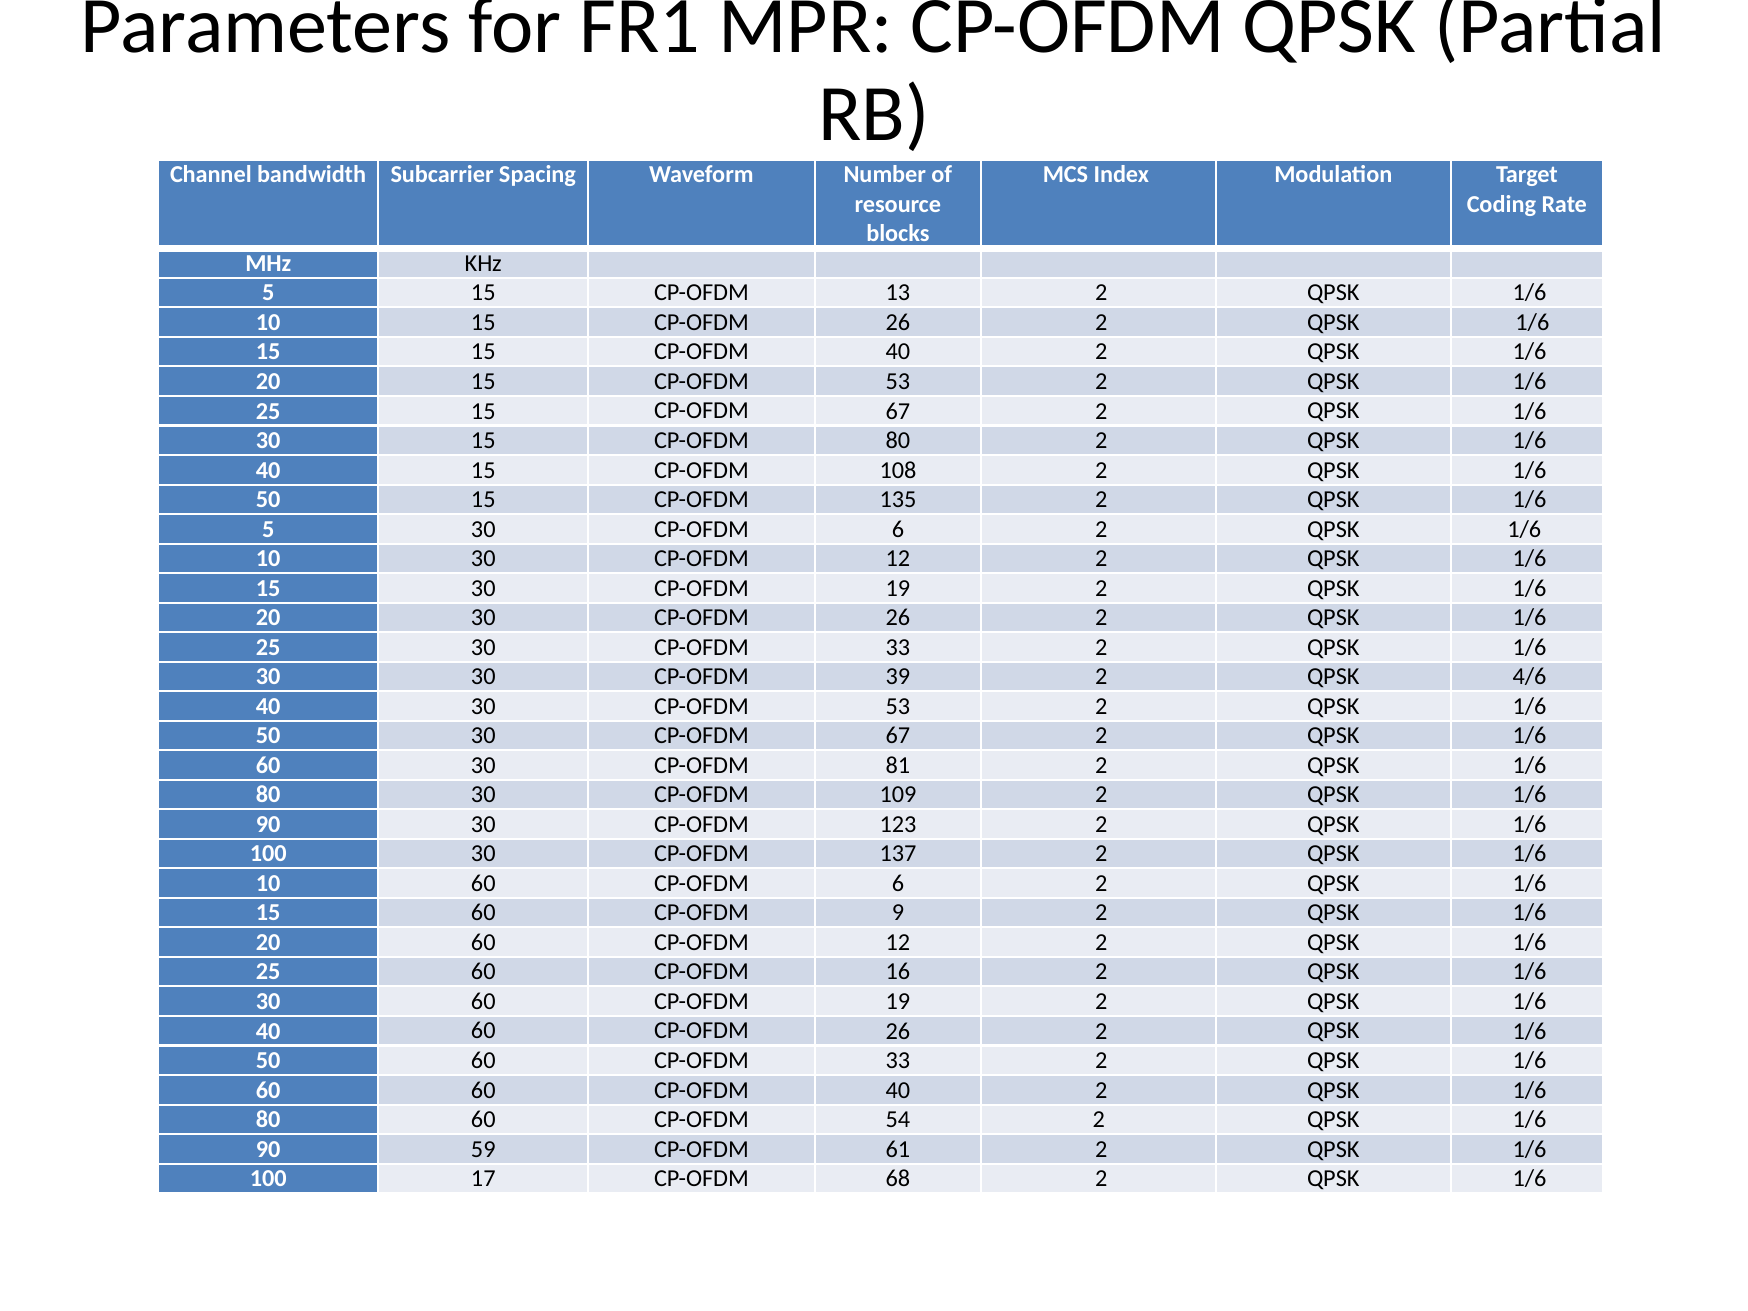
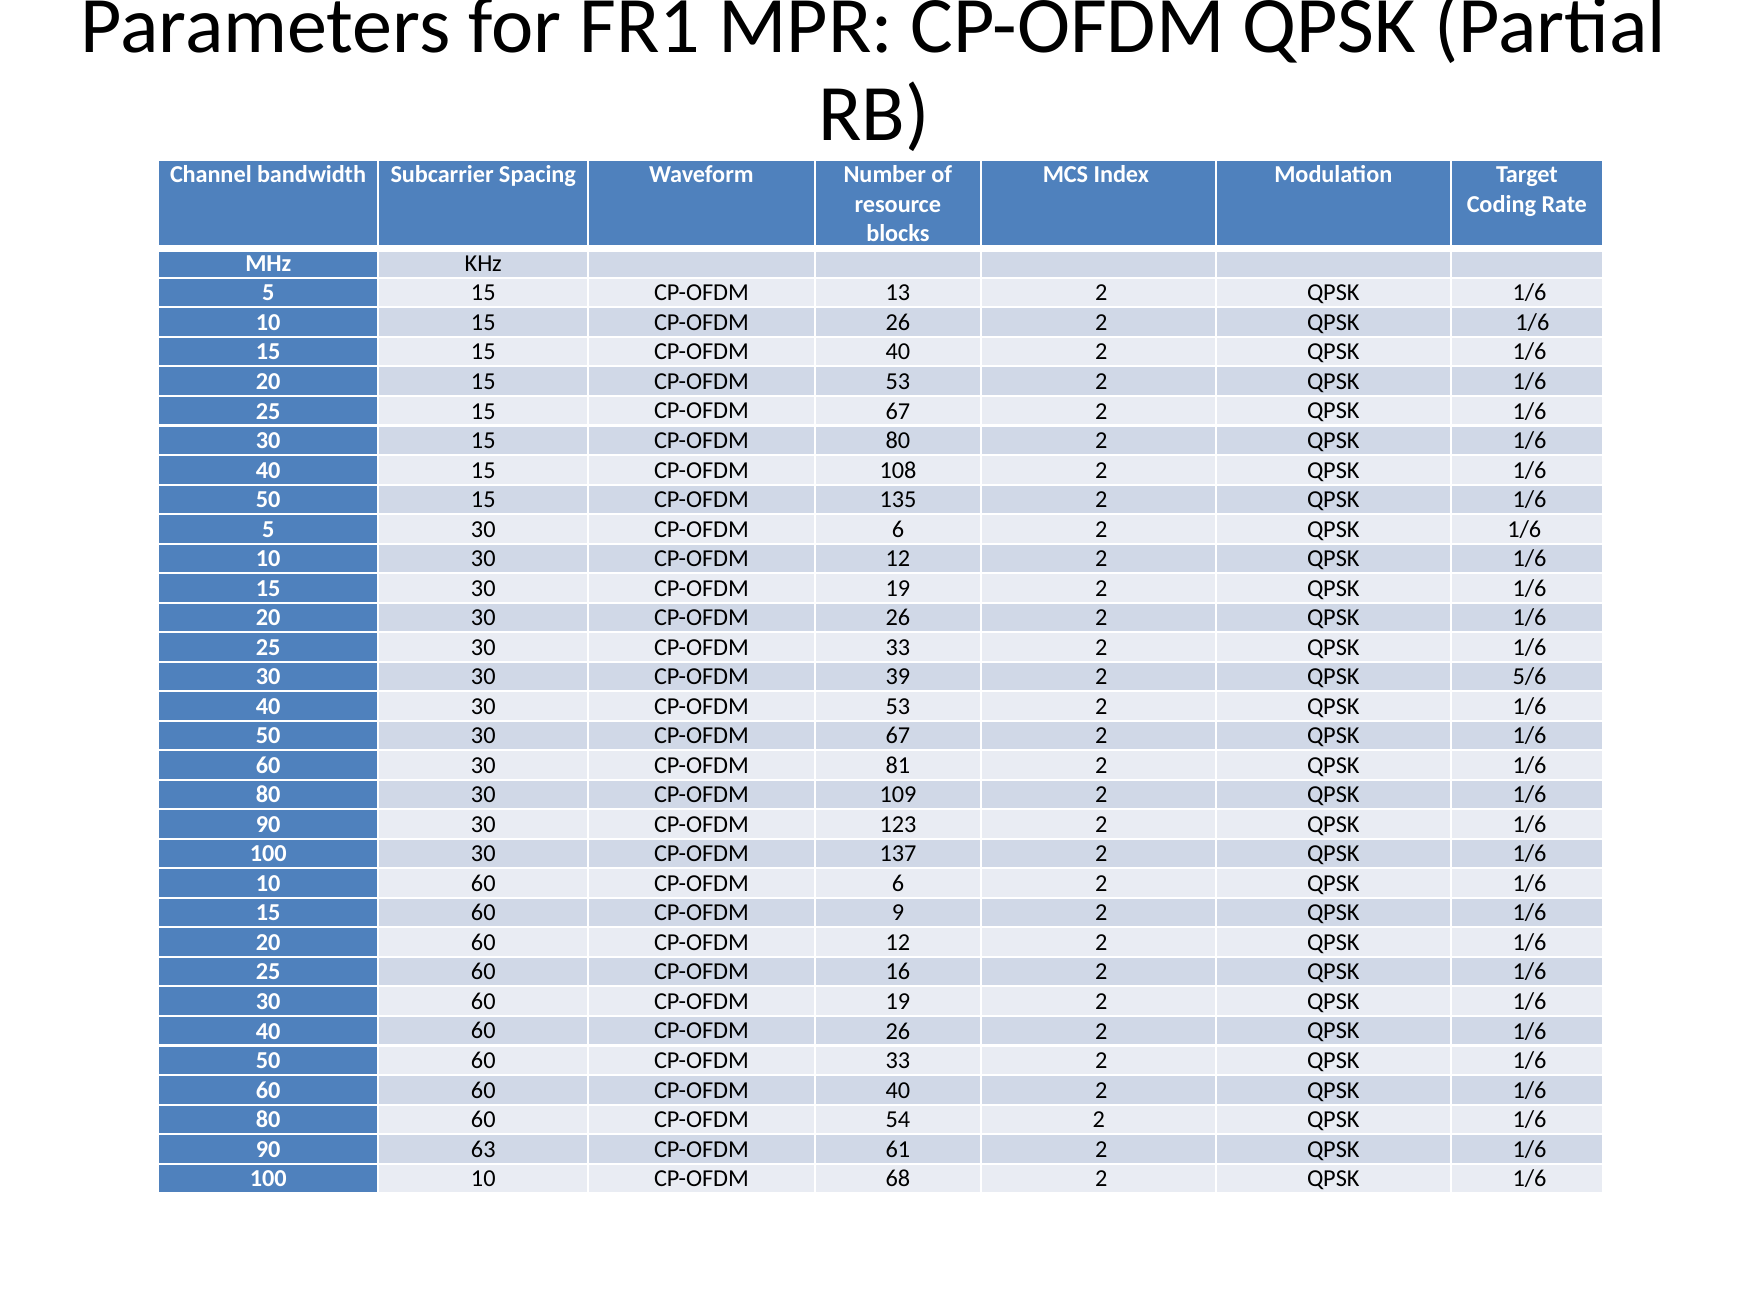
4/6: 4/6 -> 5/6 (1530, 677)
59: 59 -> 63 (483, 1149)
100 17: 17 -> 10 (483, 1179)
